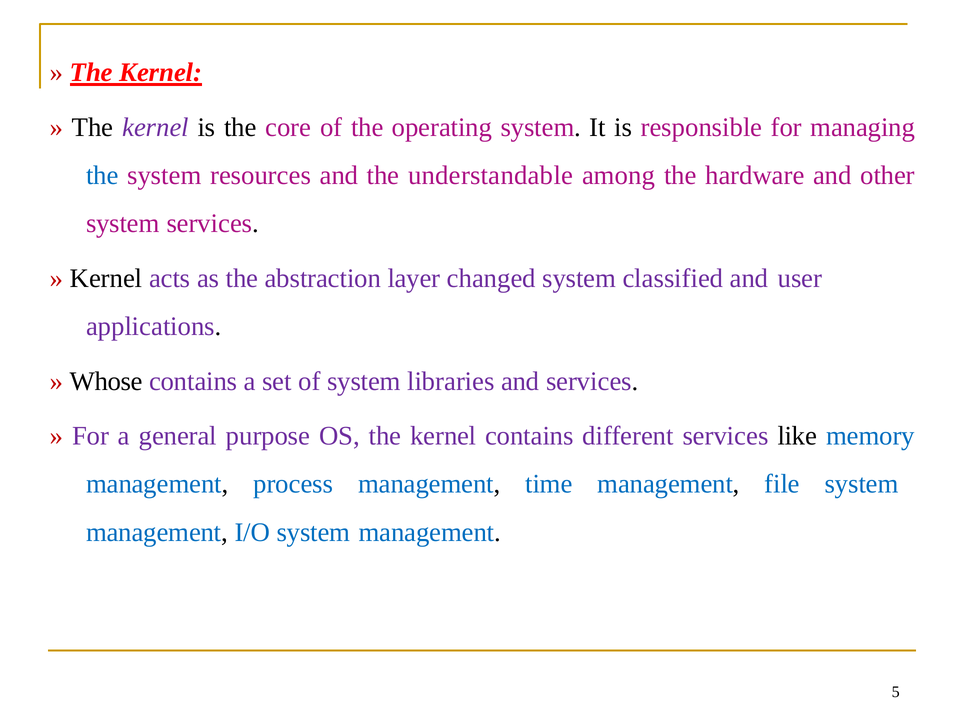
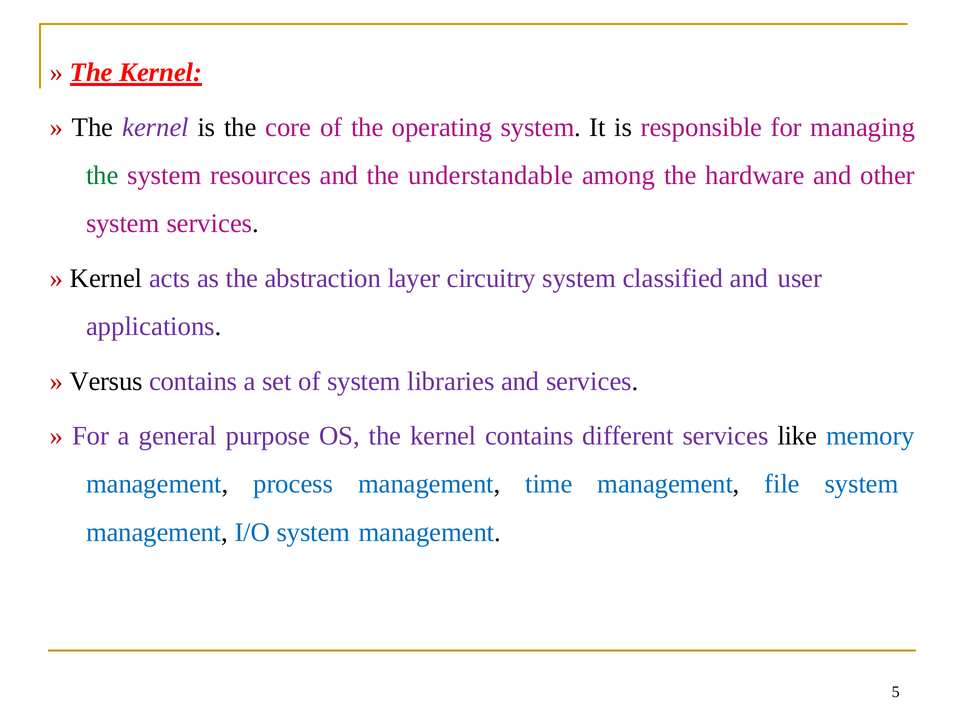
the colour: blue -> green (102, 175)
changed: changed -> circuitry (491, 278)
Whose: Whose -> Versus (106, 381)
